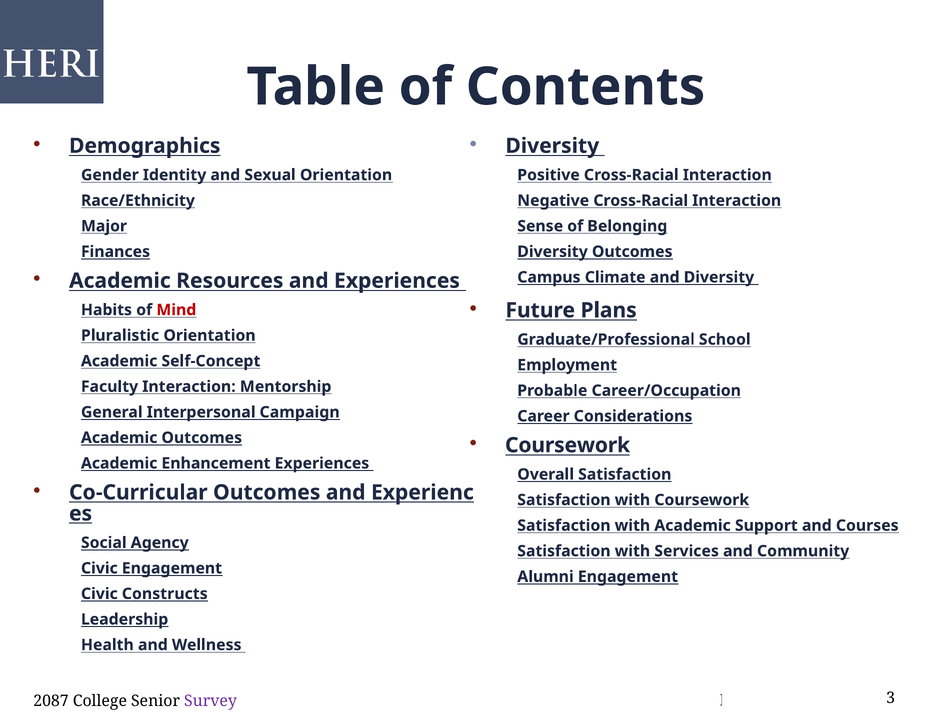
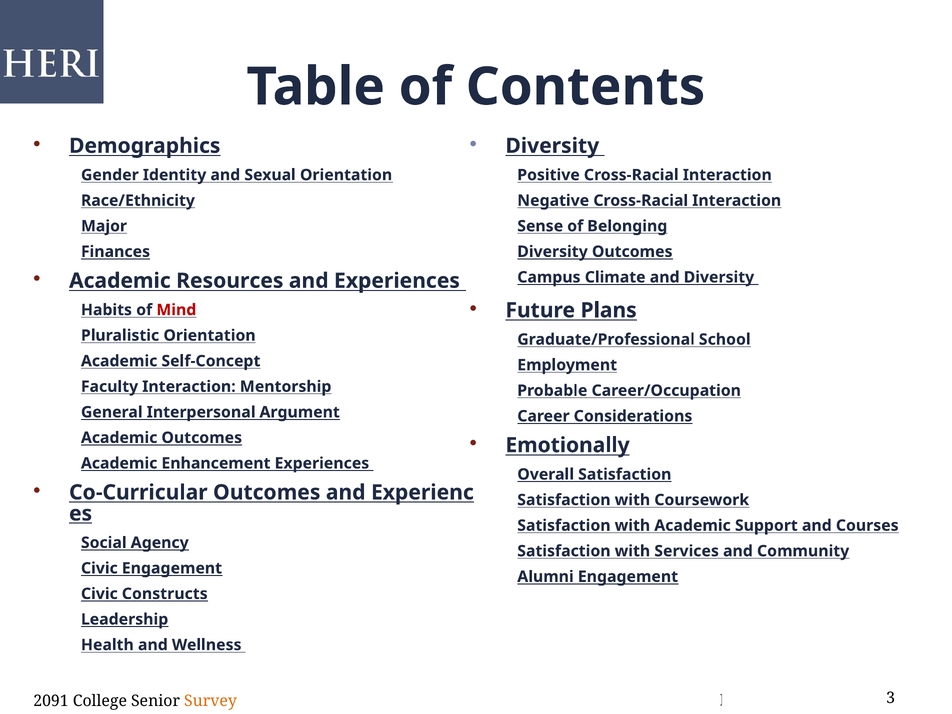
Campaign: Campaign -> Argument (300, 412)
Coursework: Coursework -> Emotionally (568, 445)
2087: 2087 -> 2091 (51, 701)
Survey colour: purple -> orange (211, 701)
